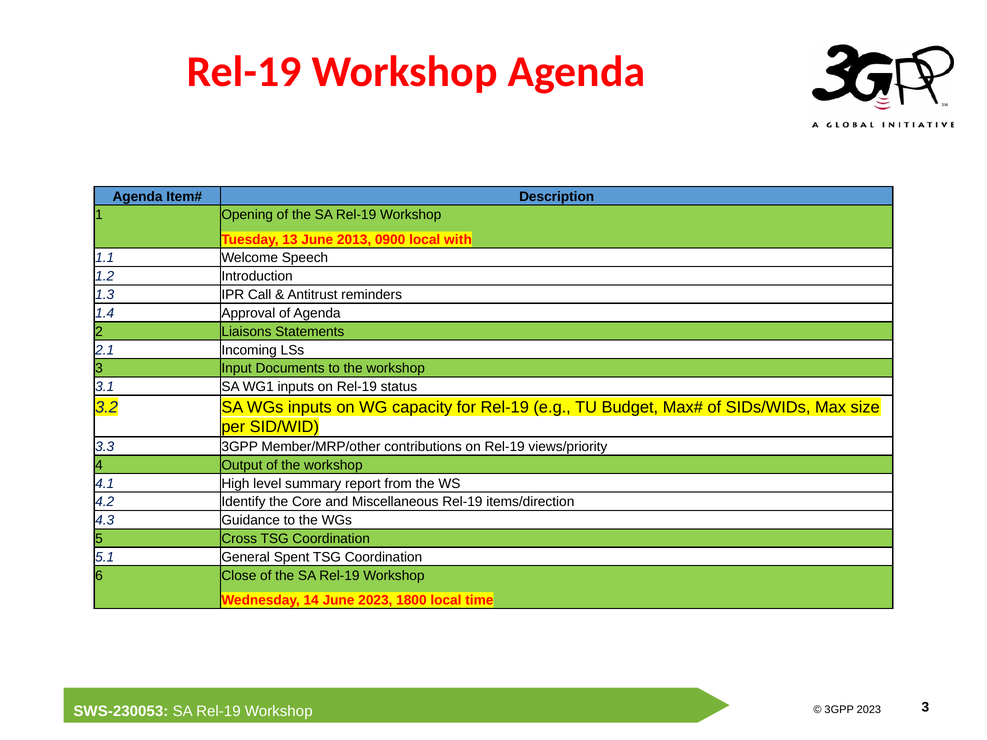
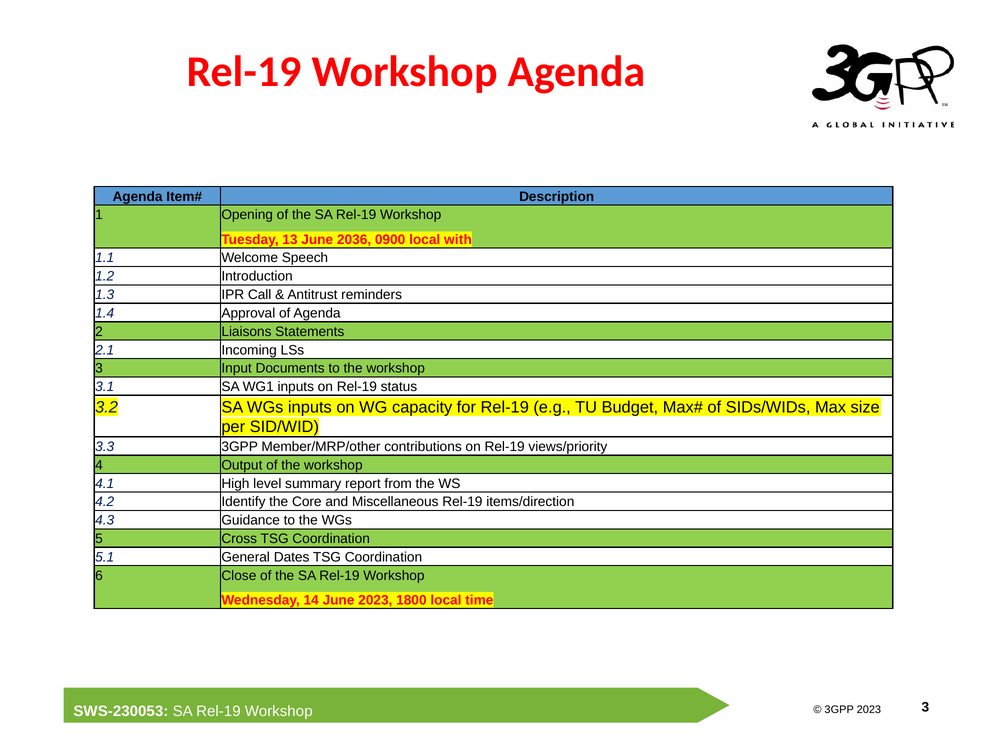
2013: 2013 -> 2036 (354, 240)
Spent: Spent -> Dates (292, 557)
